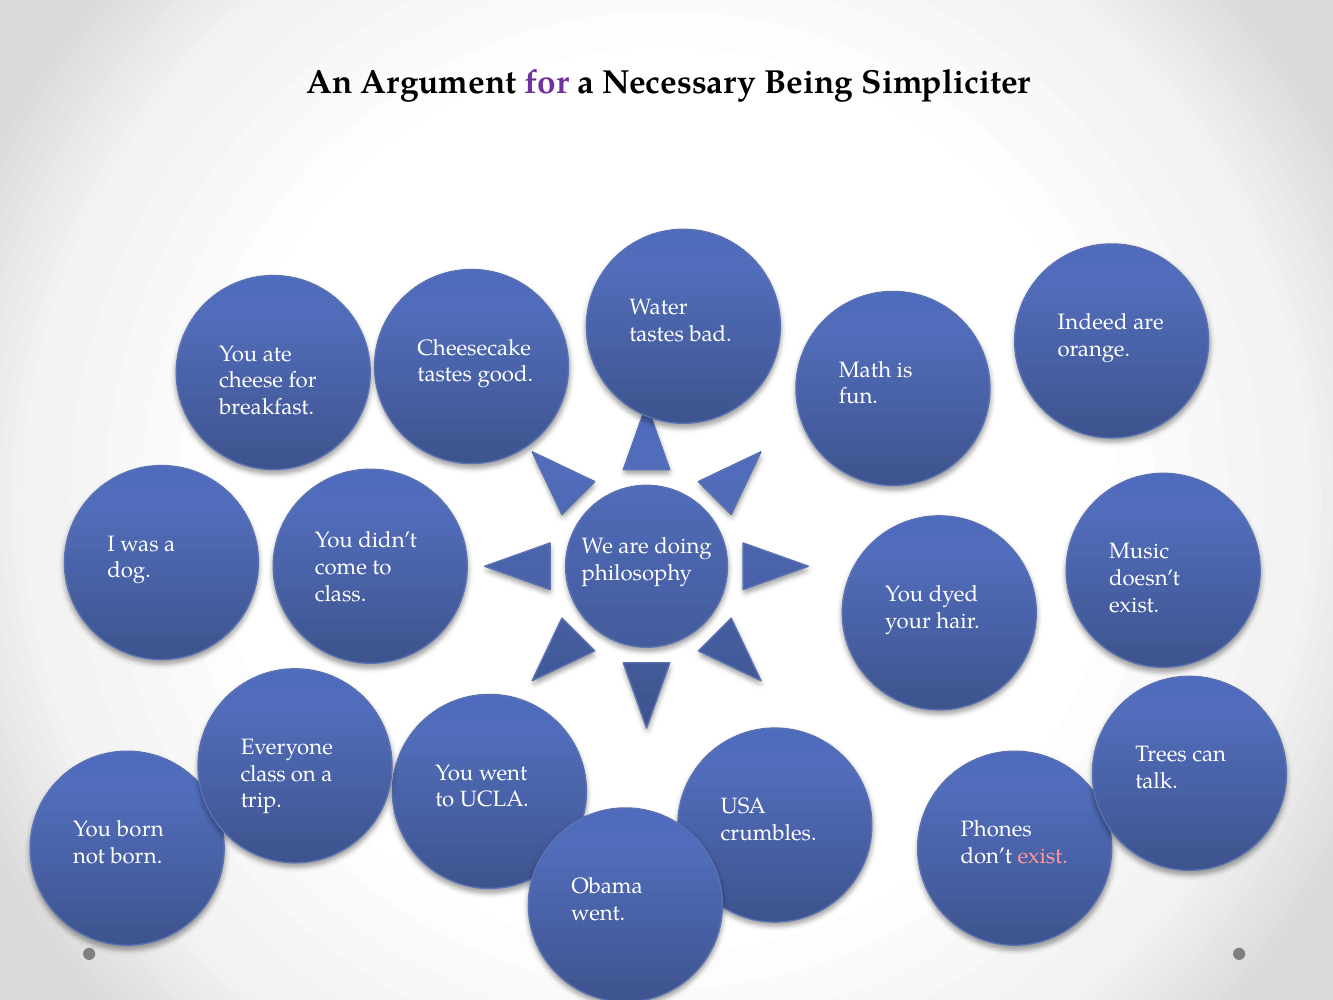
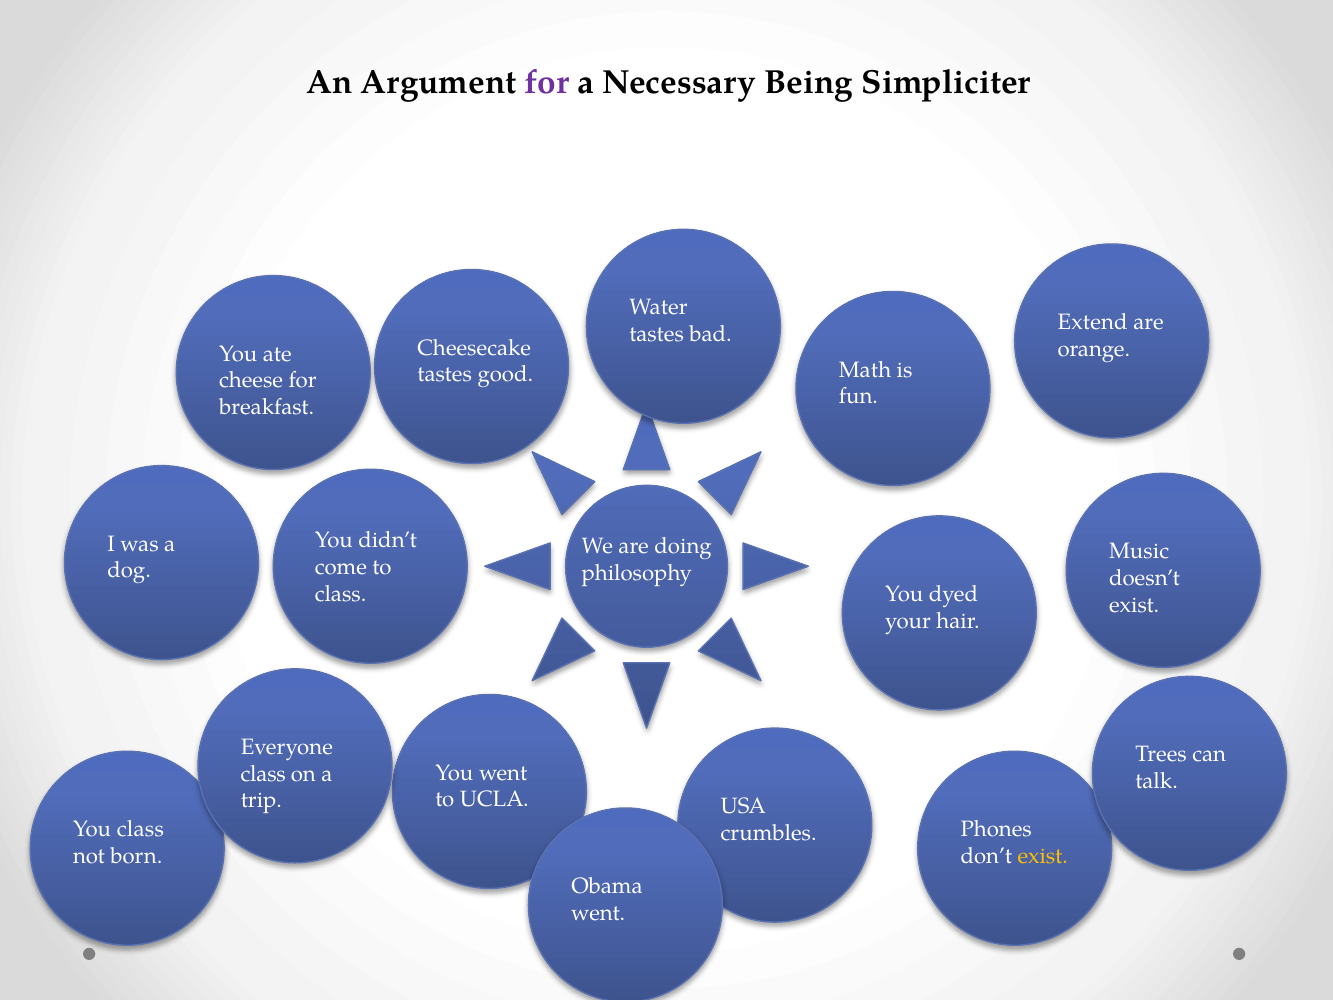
Indeed: Indeed -> Extend (1093, 322)
You born: born -> class (140, 829)
exist colour: pink -> yellow (1043, 856)
